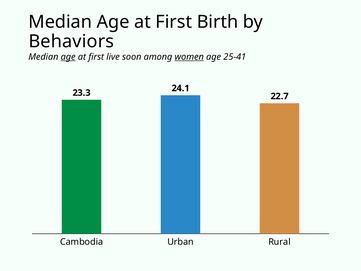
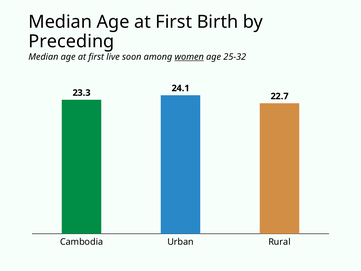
Behaviors: Behaviors -> Preceding (71, 41)
age underline: present -> none (68, 57)
25-41: 25-41 -> 25-32 (235, 57)
